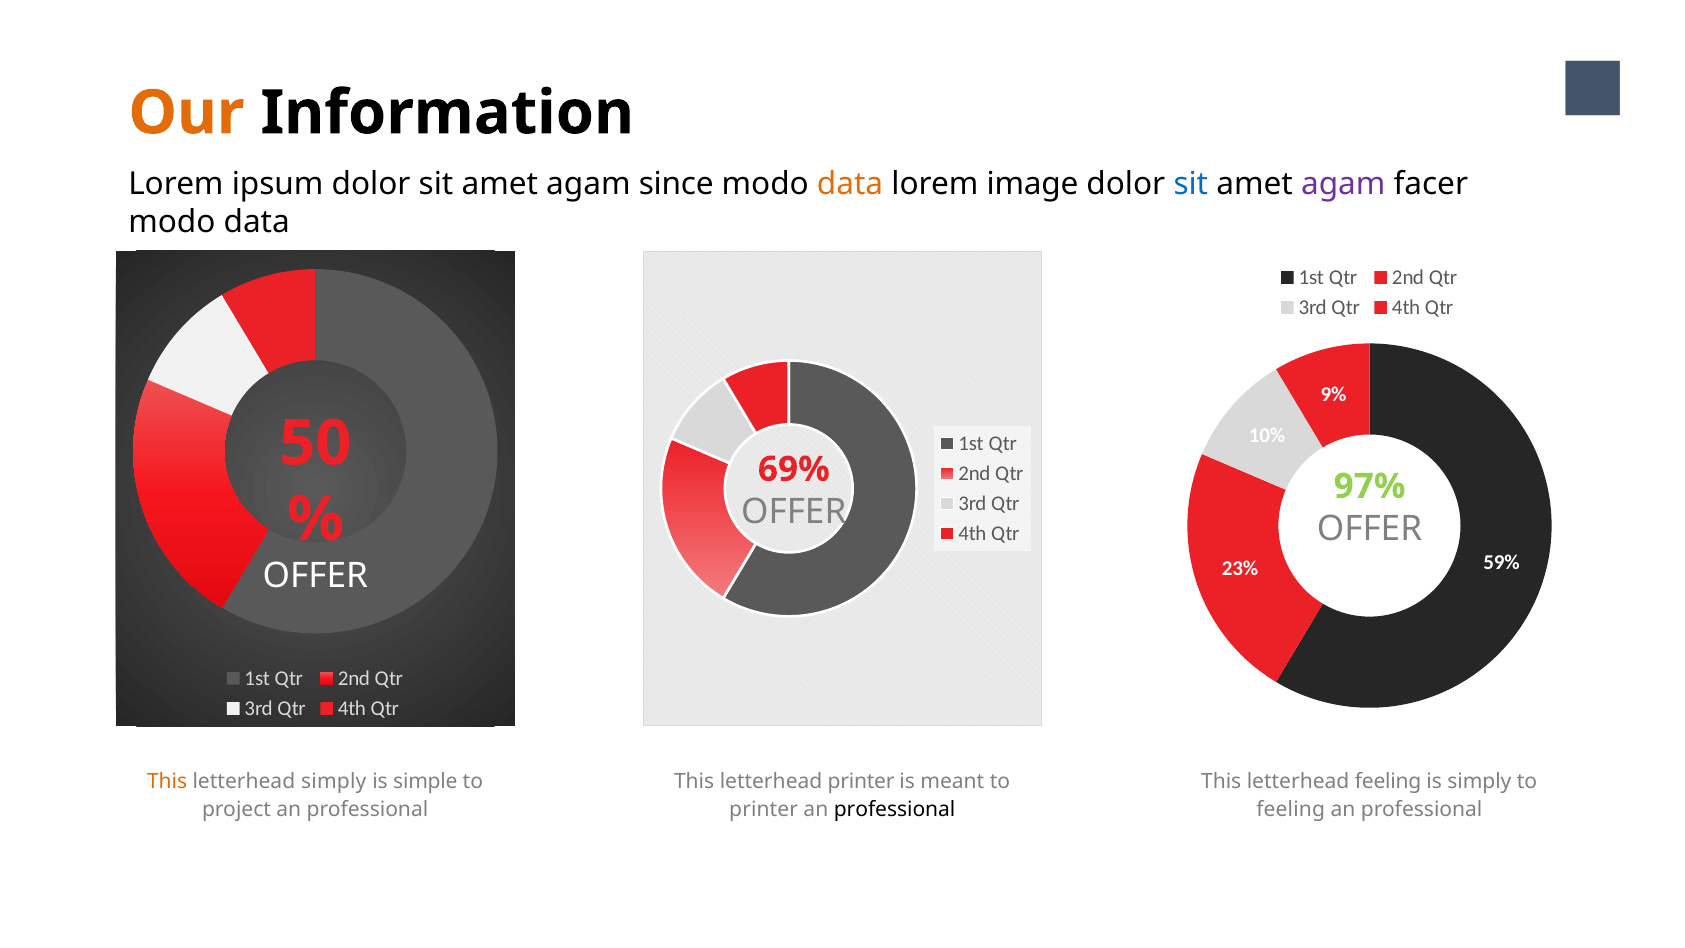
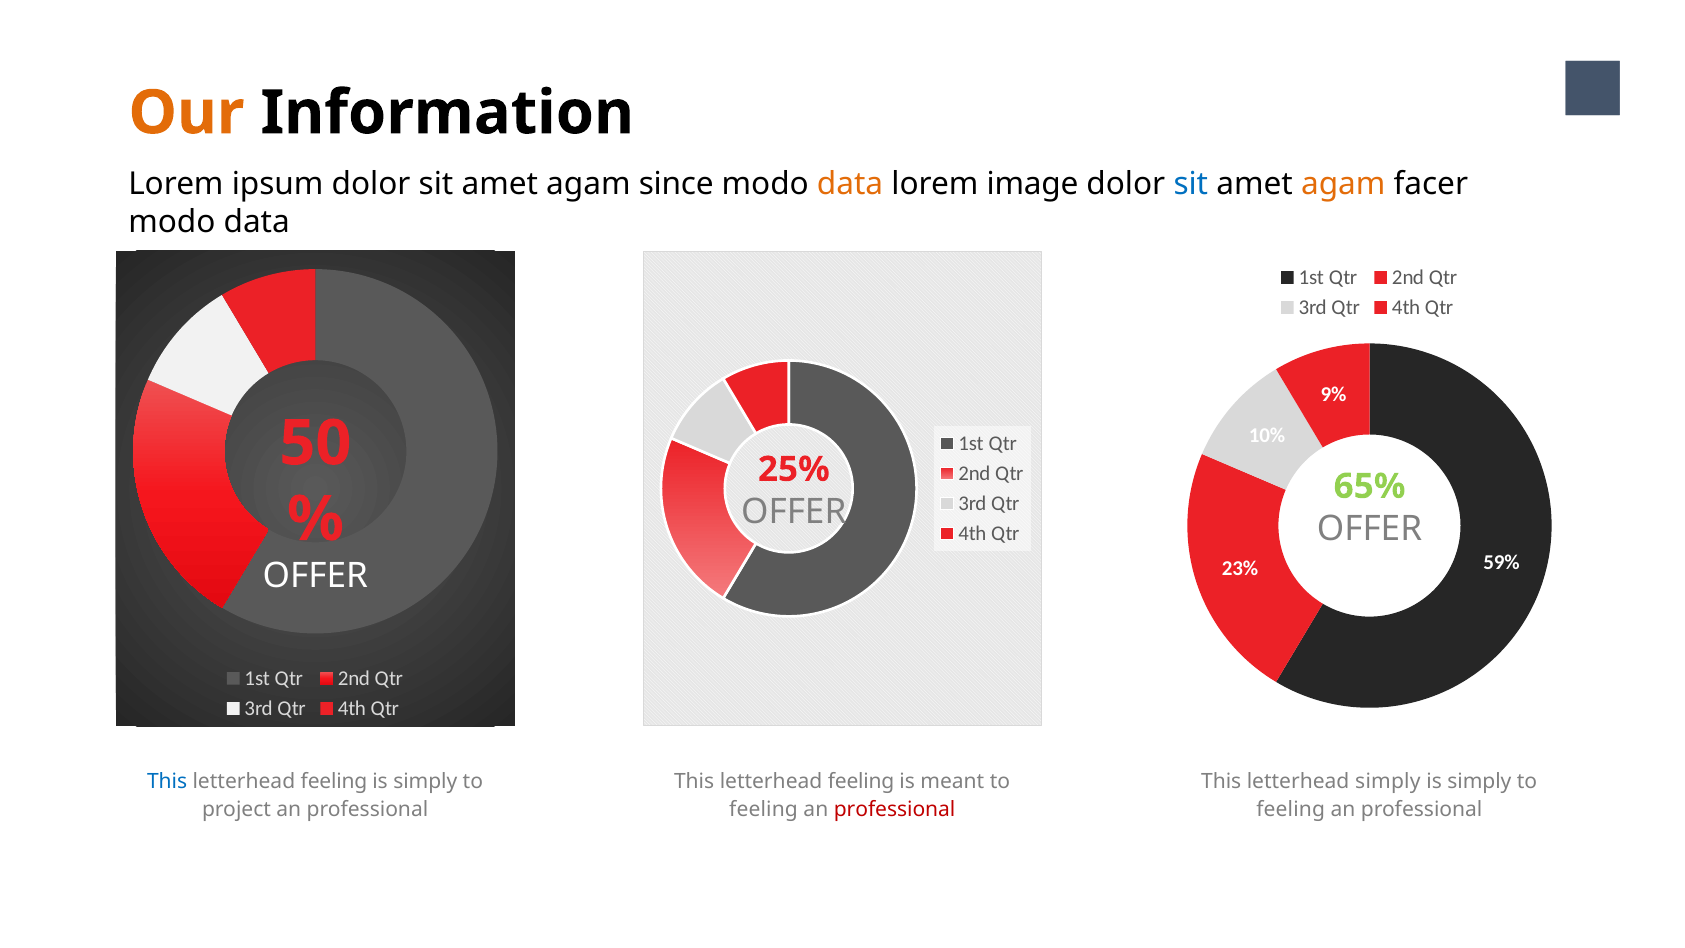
agam colour: purple -> orange (1343, 184)
69%: 69% -> 25% (794, 469)
97%: 97% -> 65% (1370, 486)
This colour: orange -> blue (167, 781)
simply: simply -> feeling (334, 781)
simple: simple -> simply (425, 781)
printer: printer -> feeling (861, 781)
letterhead feeling: feeling -> simply (1388, 781)
printer: printer -> feeling (764, 809)
professional colour: black -> red (895, 809)
